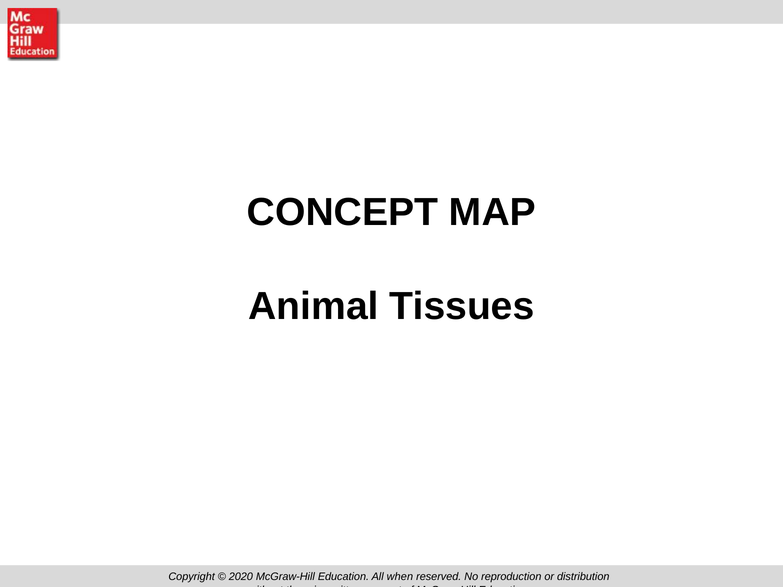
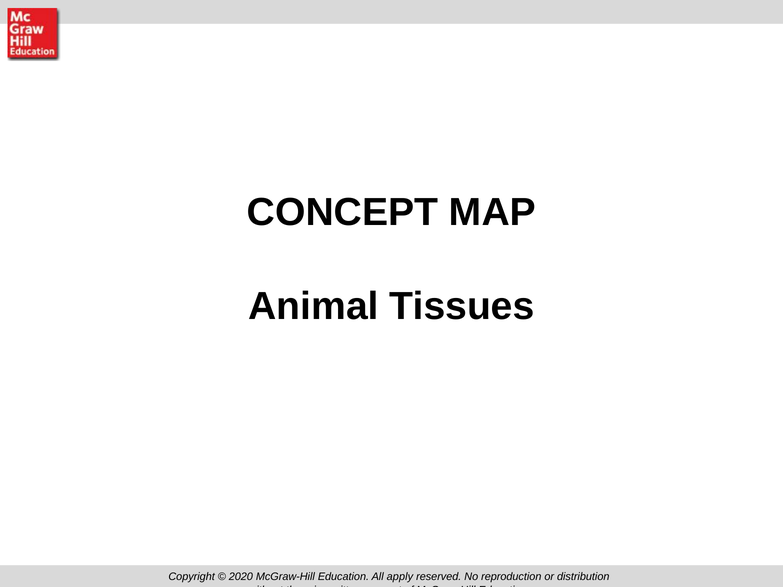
when: when -> apply (400, 577)
